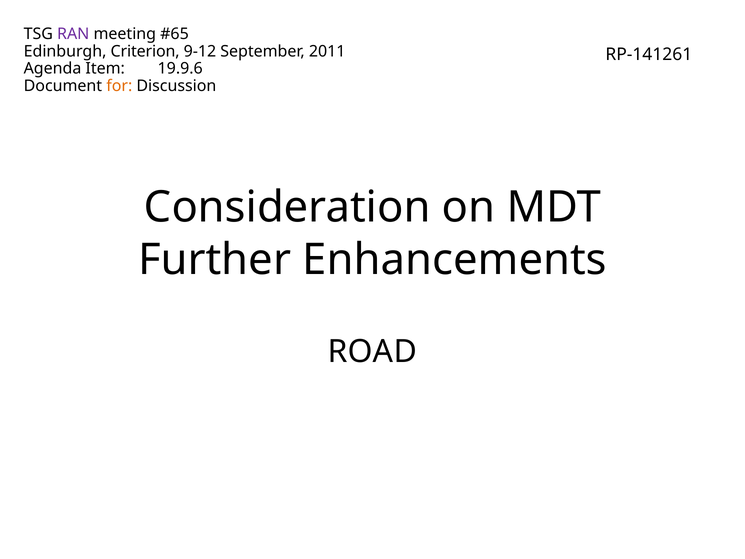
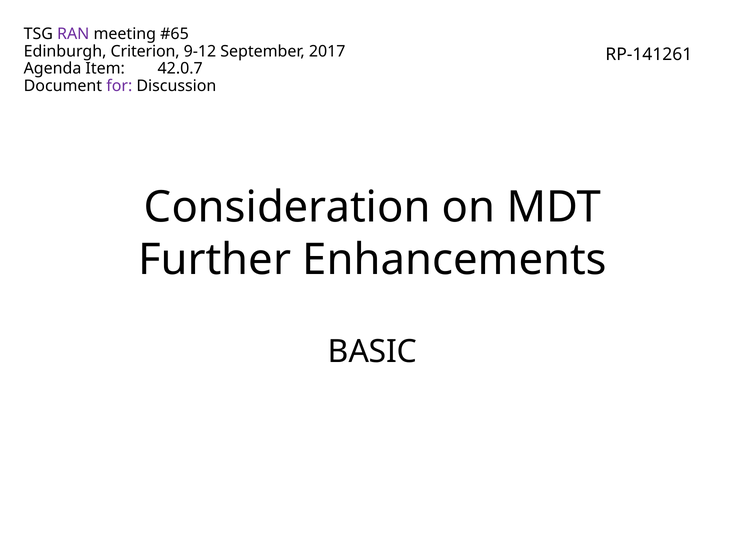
2011: 2011 -> 2017 (327, 51)
19.9.6: 19.9.6 -> 42.0.7 (180, 69)
for colour: orange -> purple (119, 86)
ROAD: ROAD -> BASIC (373, 352)
